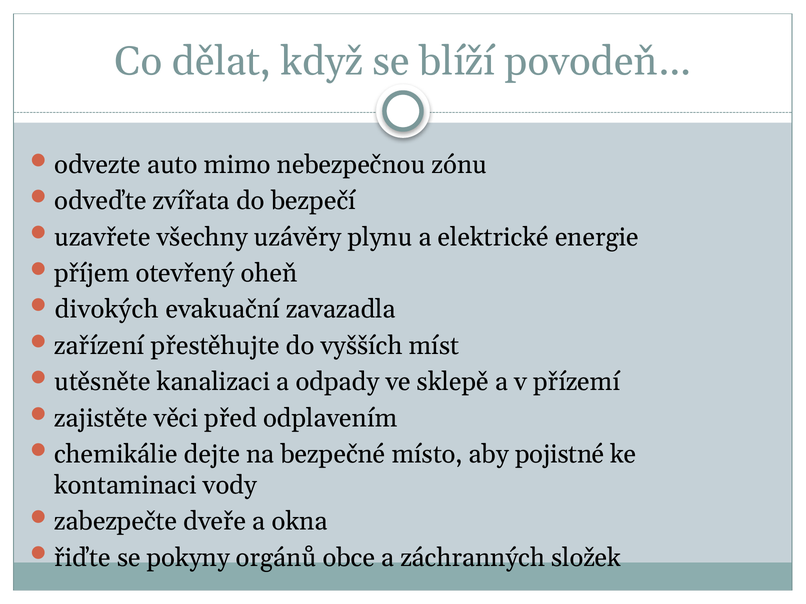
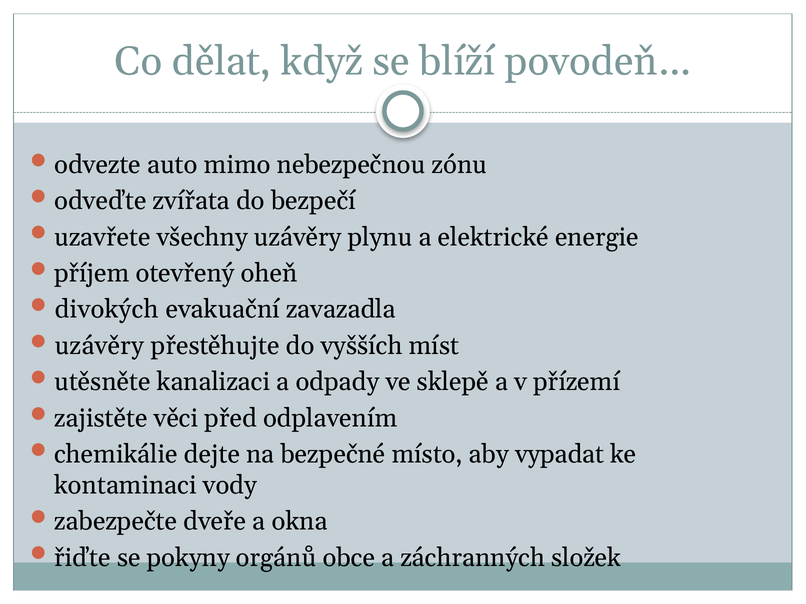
zařízení: zařízení -> uzávěry (99, 346)
pojistné: pojistné -> vypadat (560, 455)
